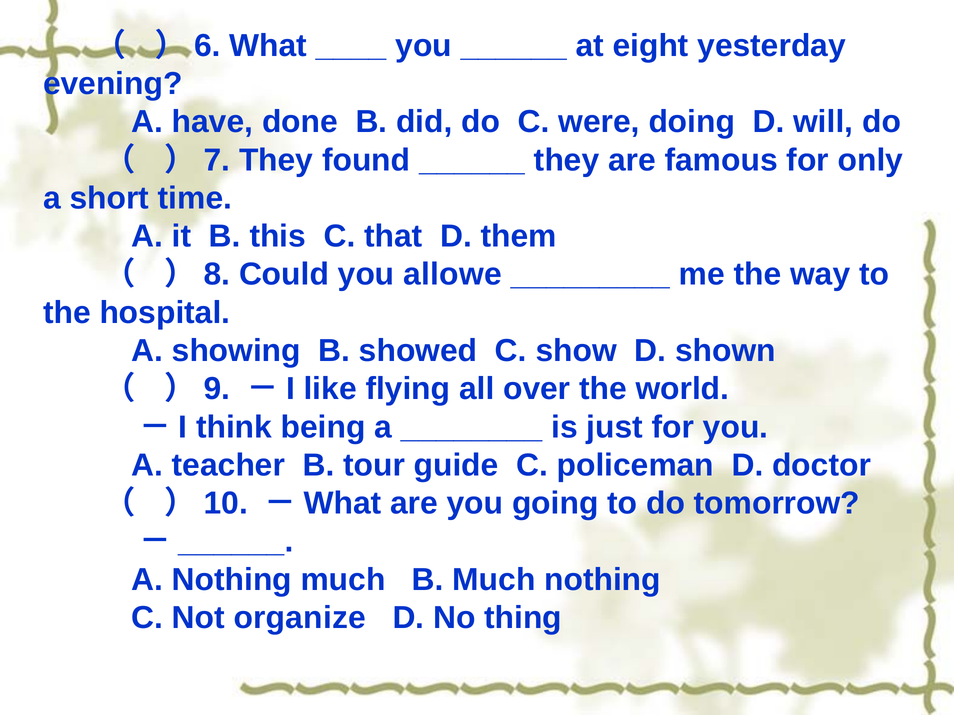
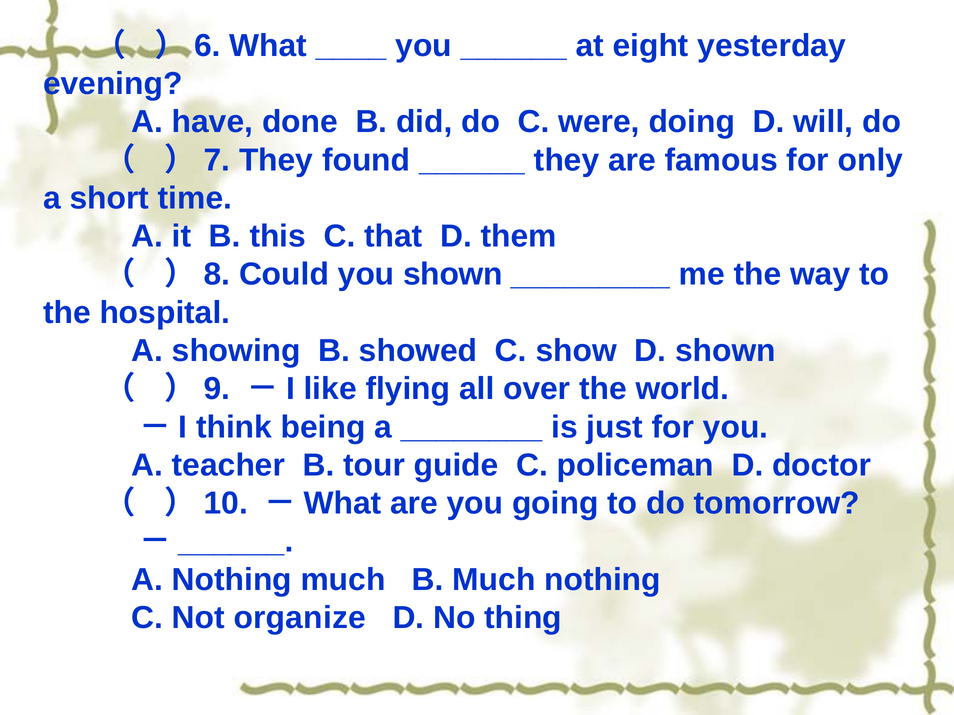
you allowe: allowe -> shown (453, 275)
